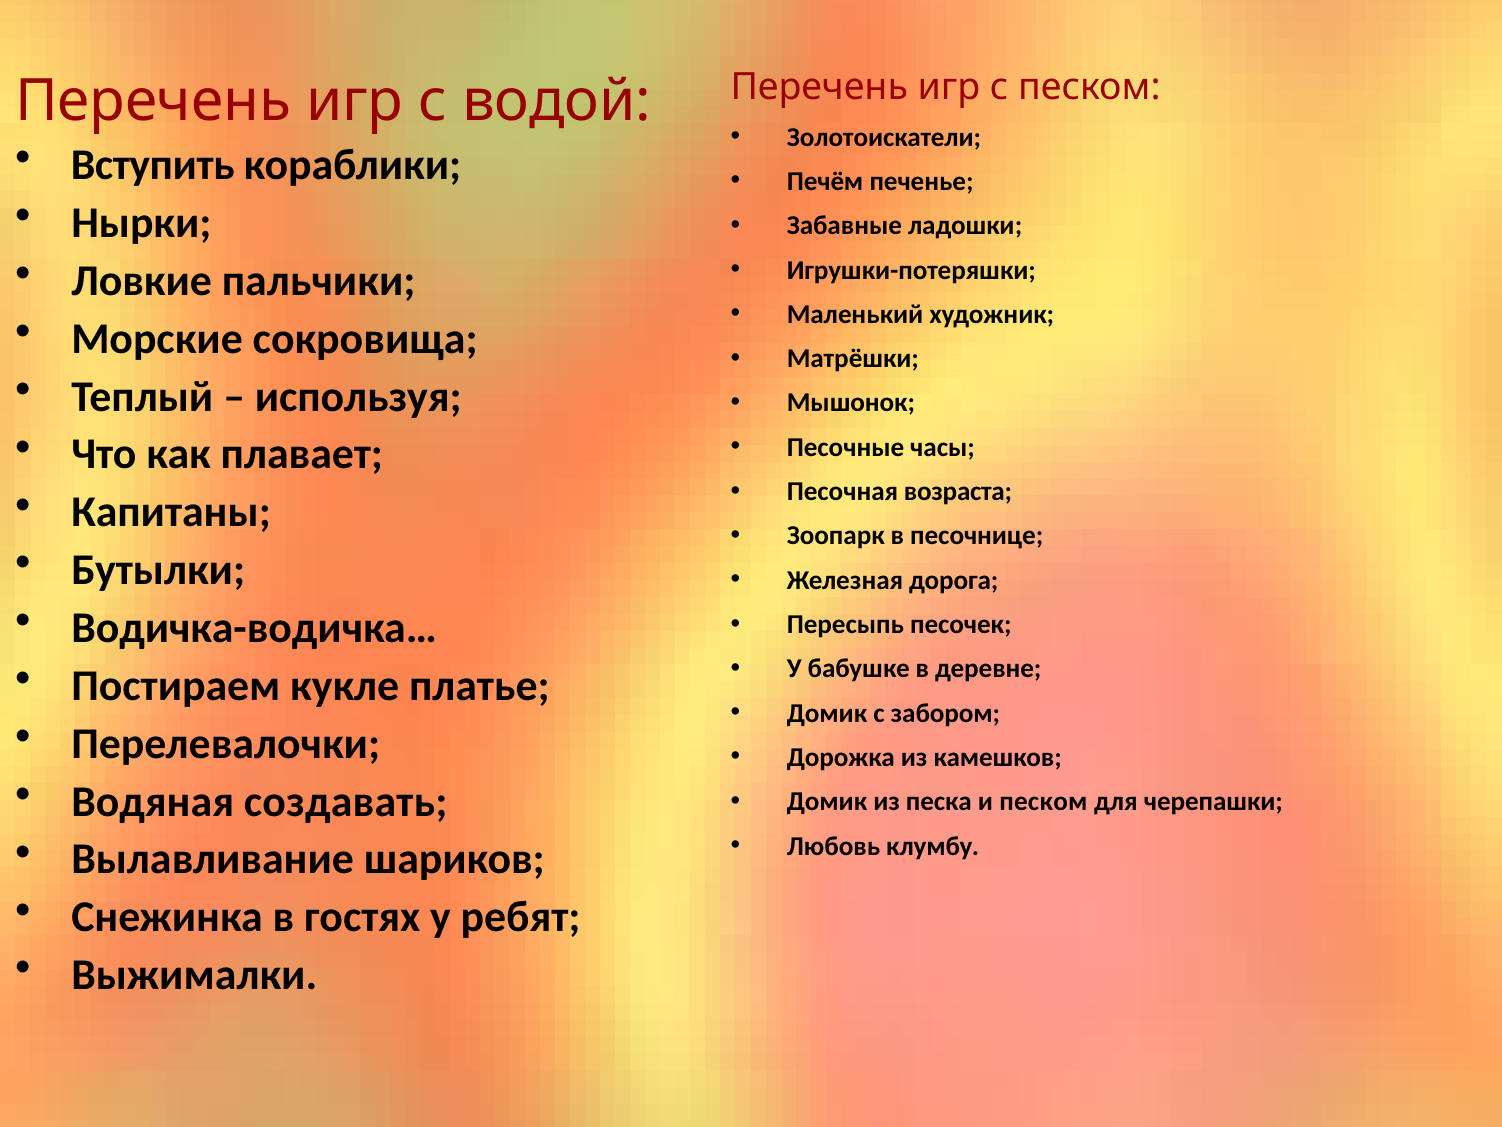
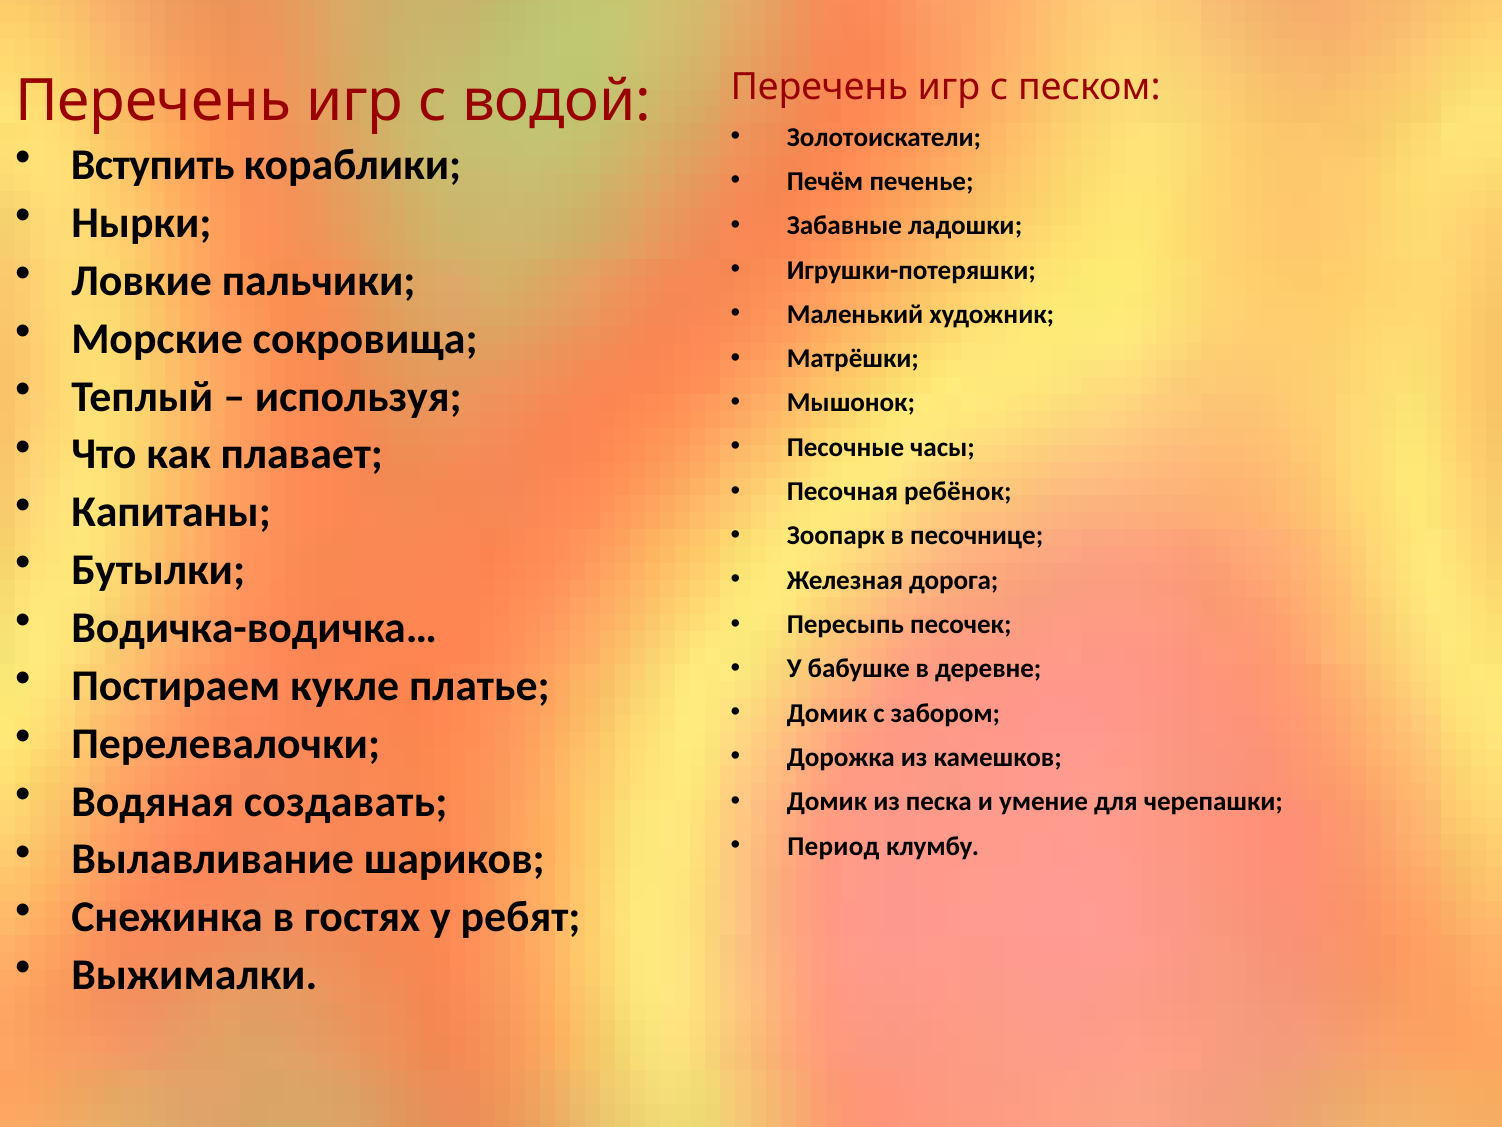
возраста: возраста -> ребёнок (958, 491)
и песком: песком -> умение (1044, 801)
Любовь: Любовь -> Период (833, 846)
